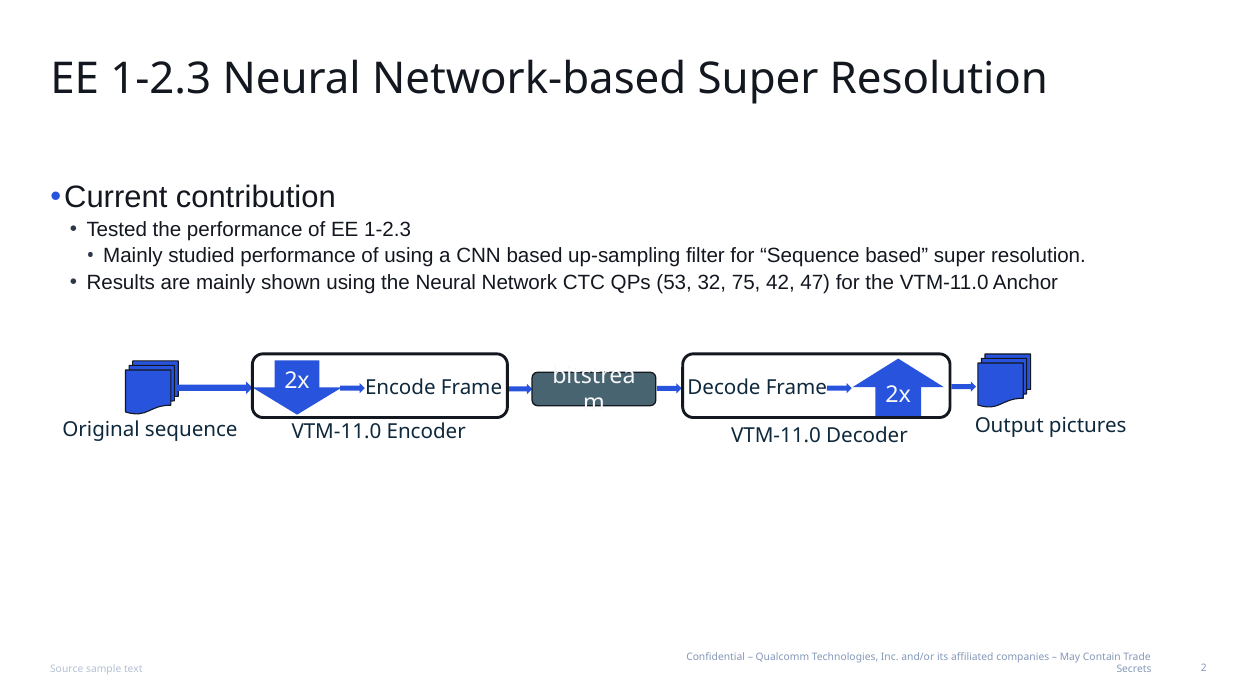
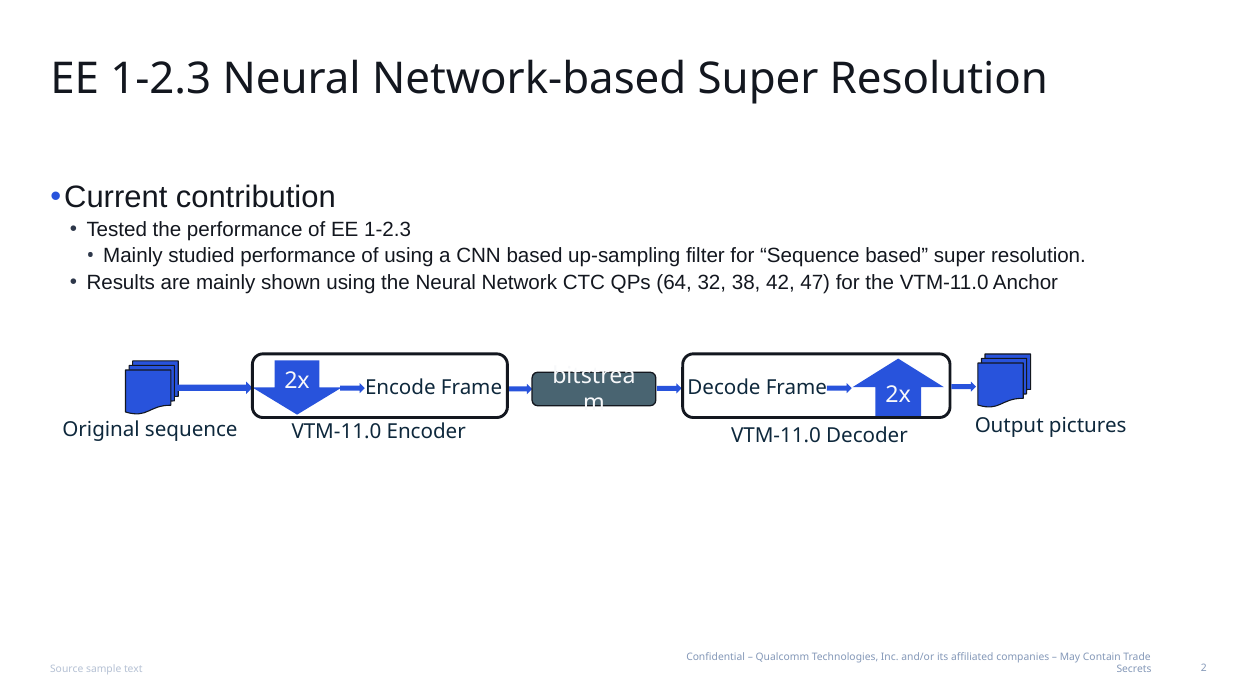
53: 53 -> 64 (674, 283)
75: 75 -> 38 (746, 283)
